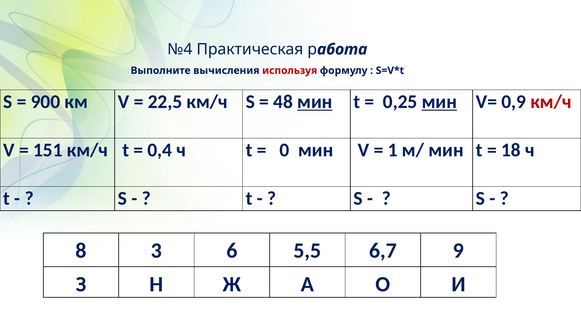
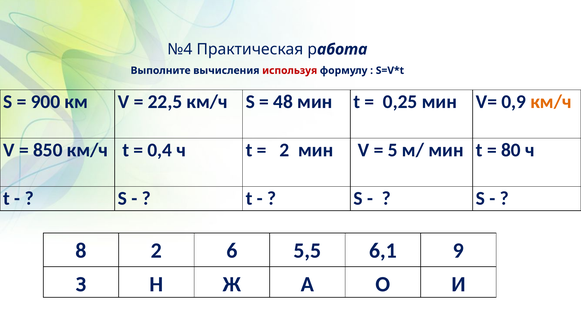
мин underline: present -> none (315, 102)
мин underline: present -> none (439, 102)
км/ч colour: red -> orange (551, 102)
151: 151 -> 850 (48, 150)
0: 0 -> 2 (284, 150)
1: 1 -> 5 (393, 150)
18: 18 -> 80 (511, 150)
8 3: 3 -> 2 (156, 250)
6,7: 6,7 -> 6,1 (383, 250)
